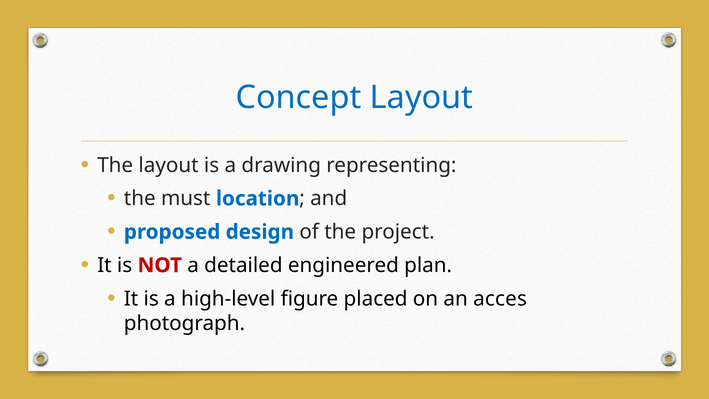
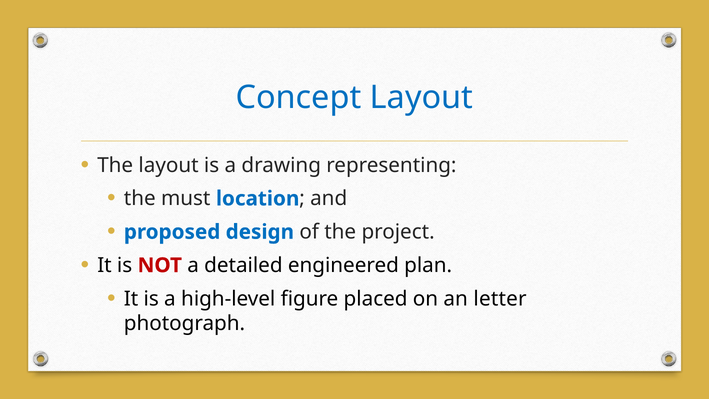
acces: acces -> letter (500, 299)
